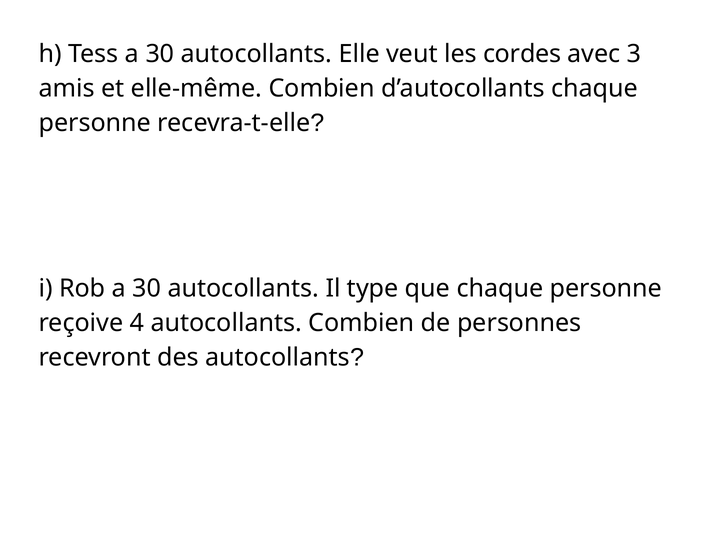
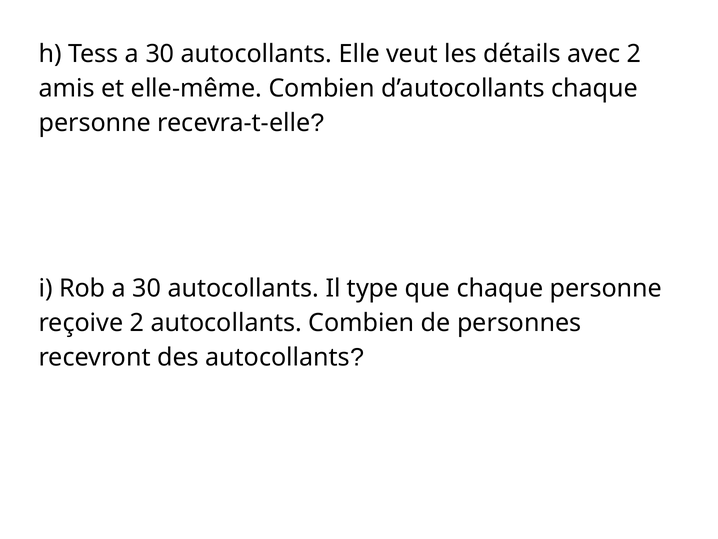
cordes: cordes -> détails (522, 54)
avec 3: 3 -> 2 (634, 54)
reçoive 4: 4 -> 2 (137, 322)
